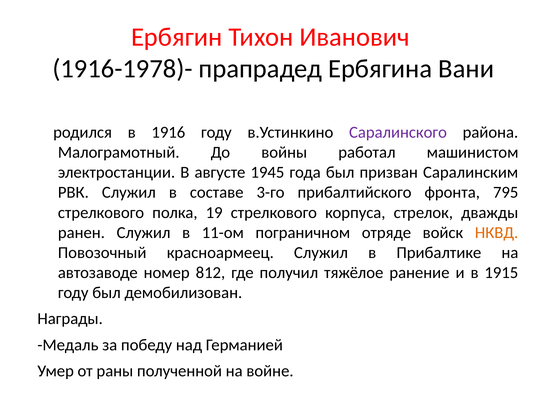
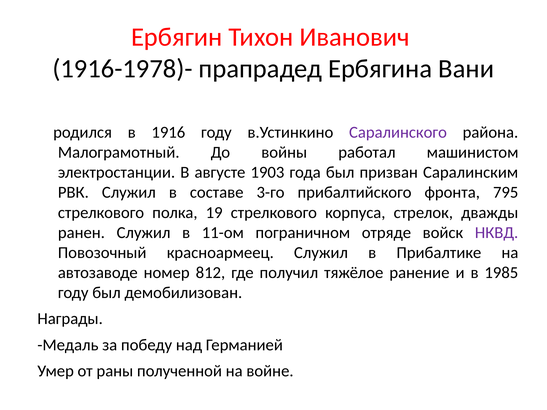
1945: 1945 -> 1903 (267, 173)
НКВД colour: orange -> purple (497, 233)
1915: 1915 -> 1985 (501, 273)
